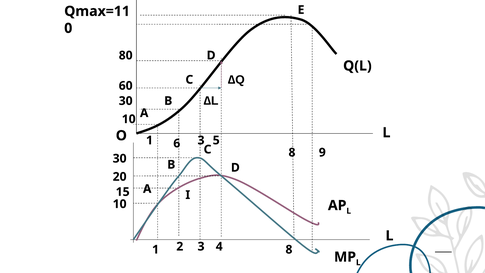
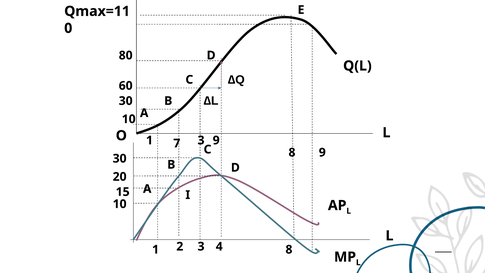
6: 6 -> 7 (177, 143)
3 5: 5 -> 9 (216, 140)
